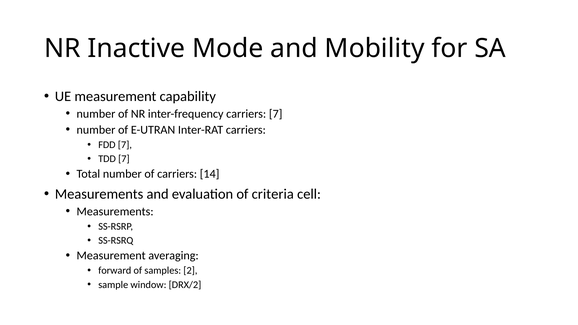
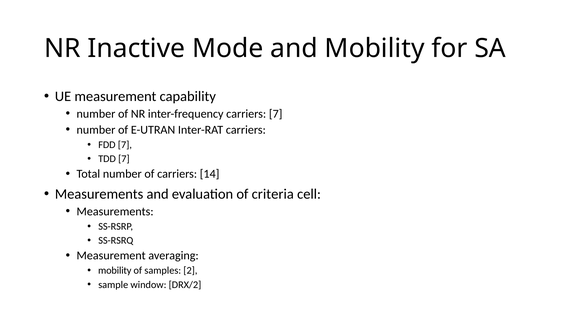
forward: forward -> mobility (115, 271)
